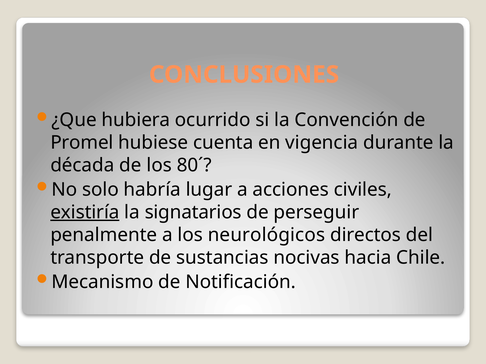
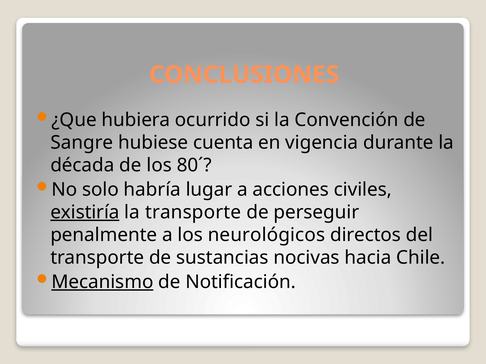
Promel: Promel -> Sangre (82, 143)
la signatarios: signatarios -> transporte (193, 213)
Mecanismo underline: none -> present (102, 282)
